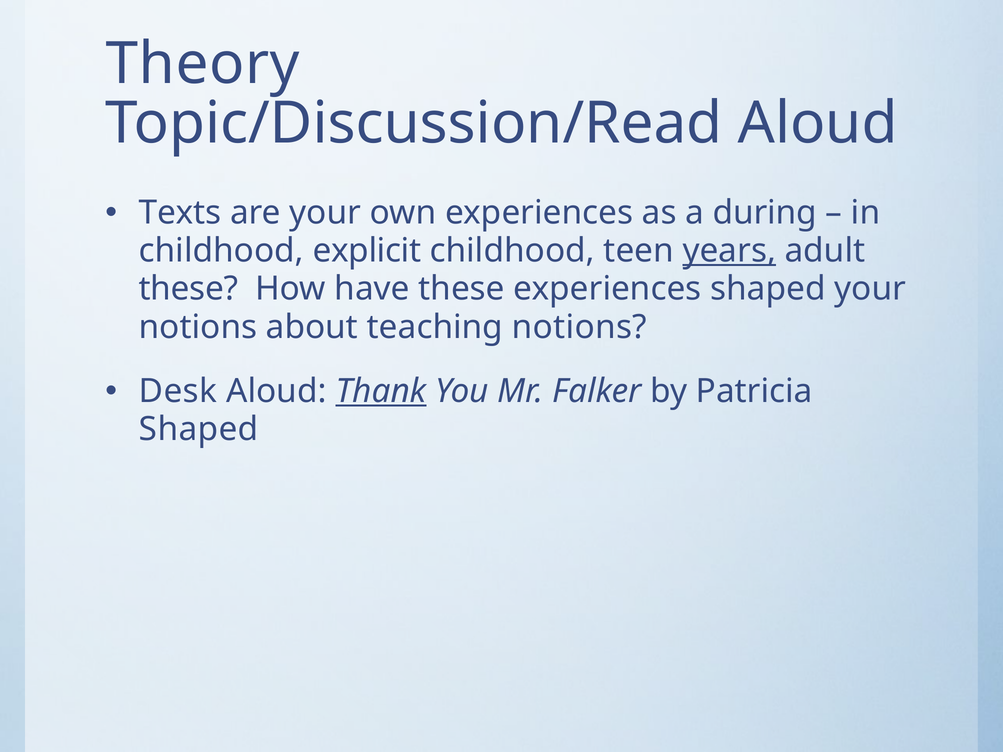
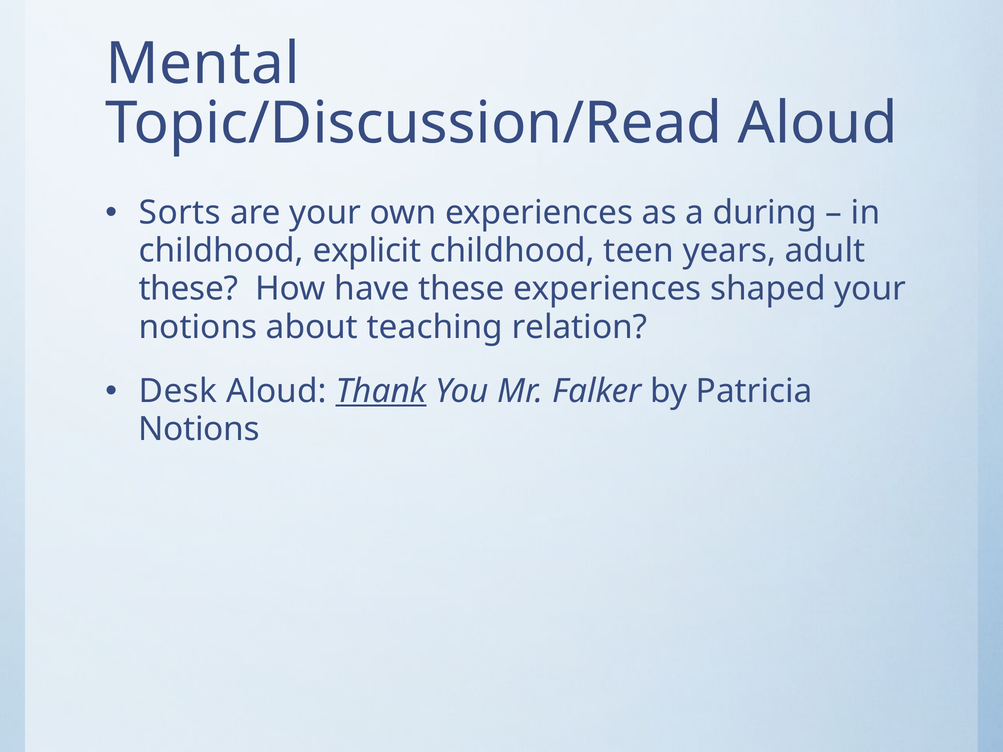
Theory: Theory -> Mental (203, 64)
Texts: Texts -> Sorts (180, 213)
years underline: present -> none (729, 251)
teaching notions: notions -> relation (579, 327)
Shaped: Shaped -> Notions (199, 429)
